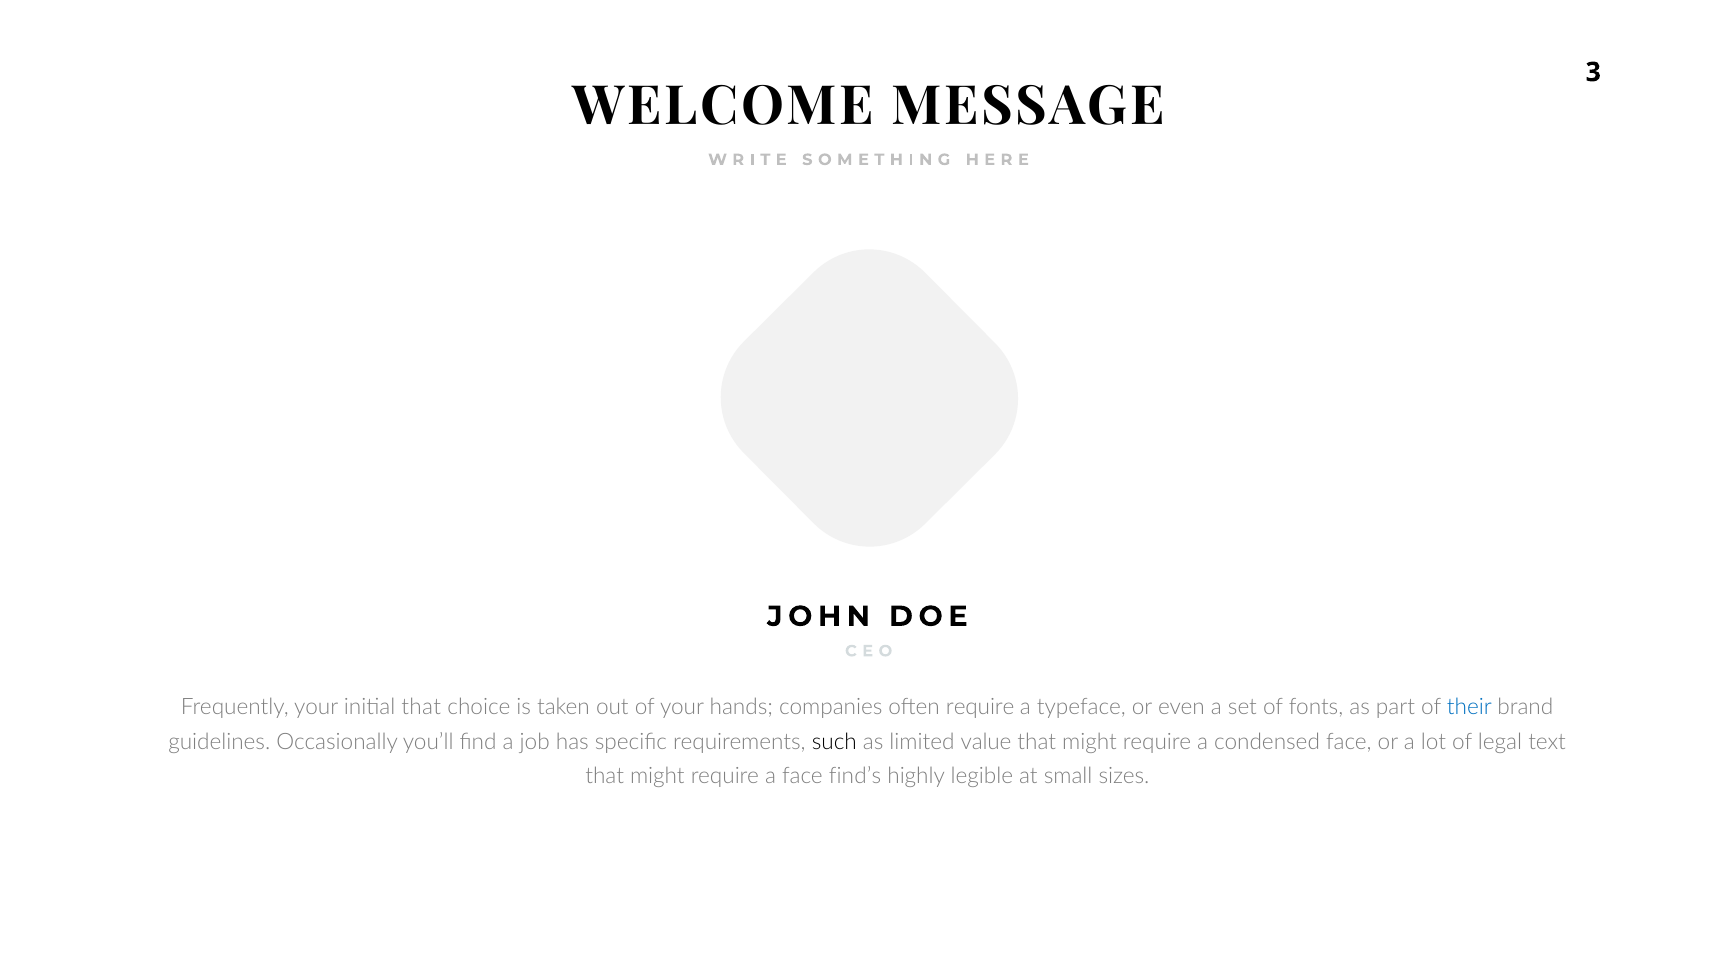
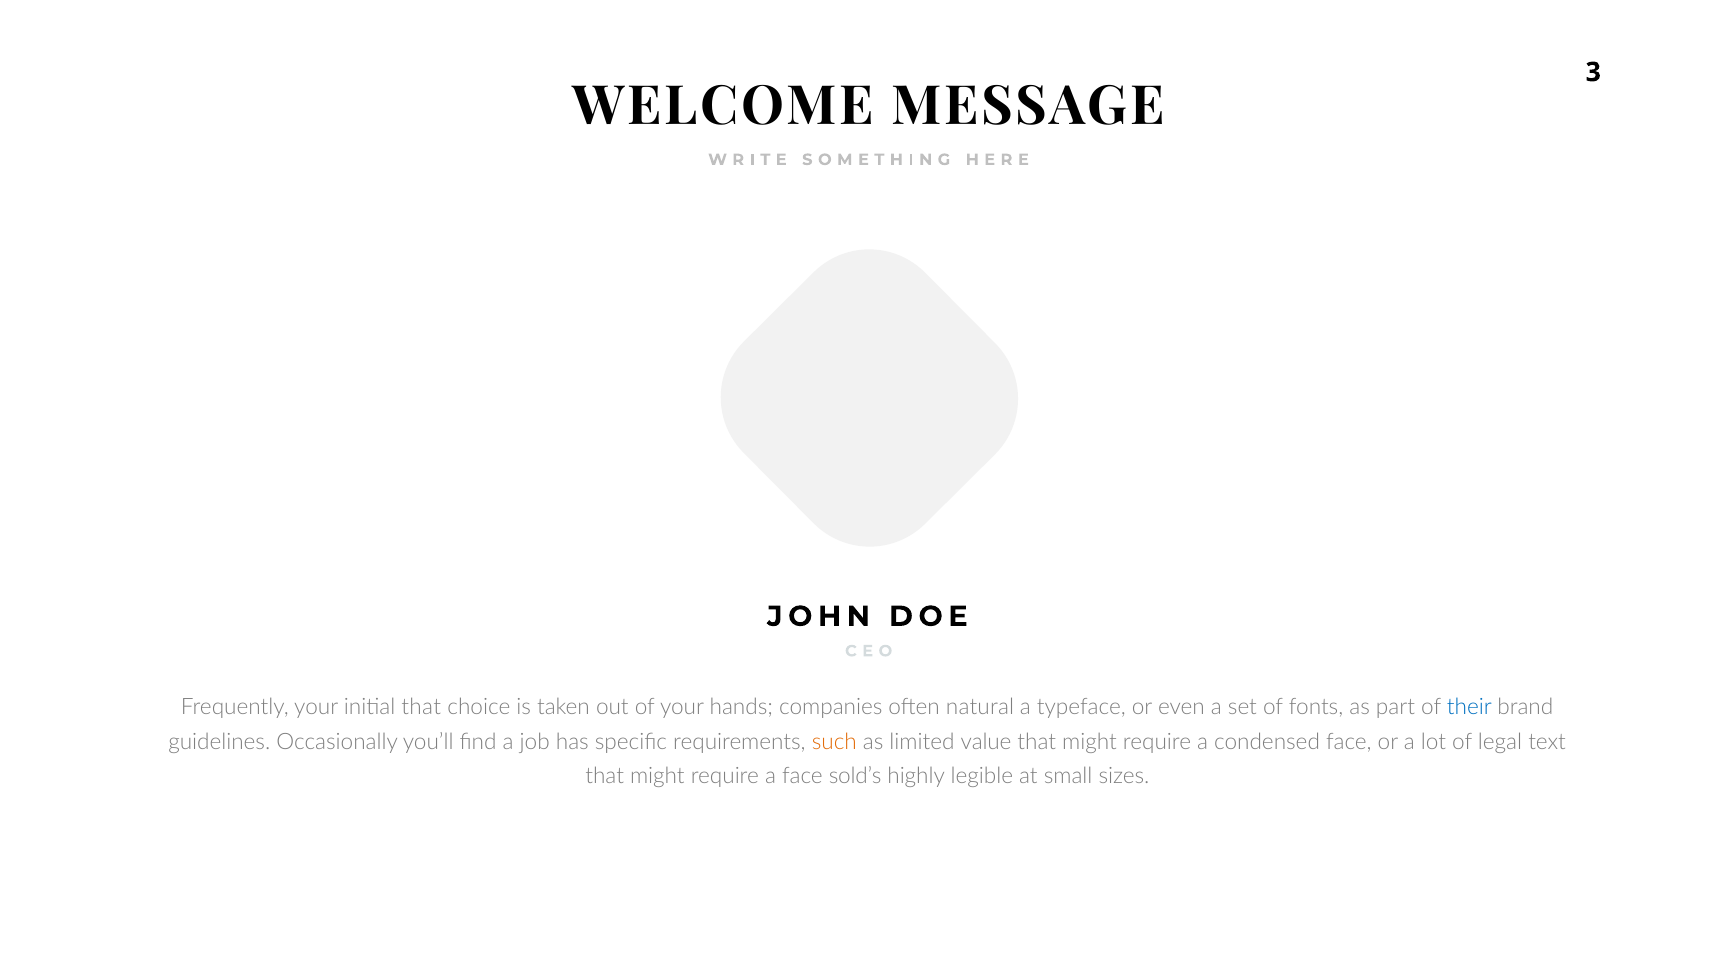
often require: require -> natural (980, 708)
such colour: black -> orange (834, 742)
find’s: find’s -> sold’s (855, 776)
